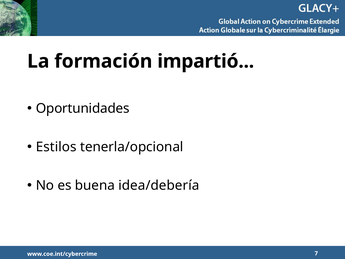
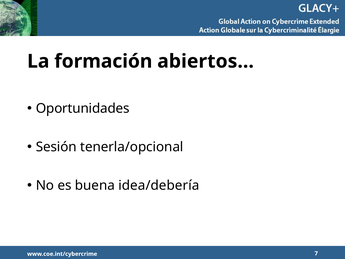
impartió: impartió -> abiertos (206, 61)
Estilos: Estilos -> Sesión (56, 147)
